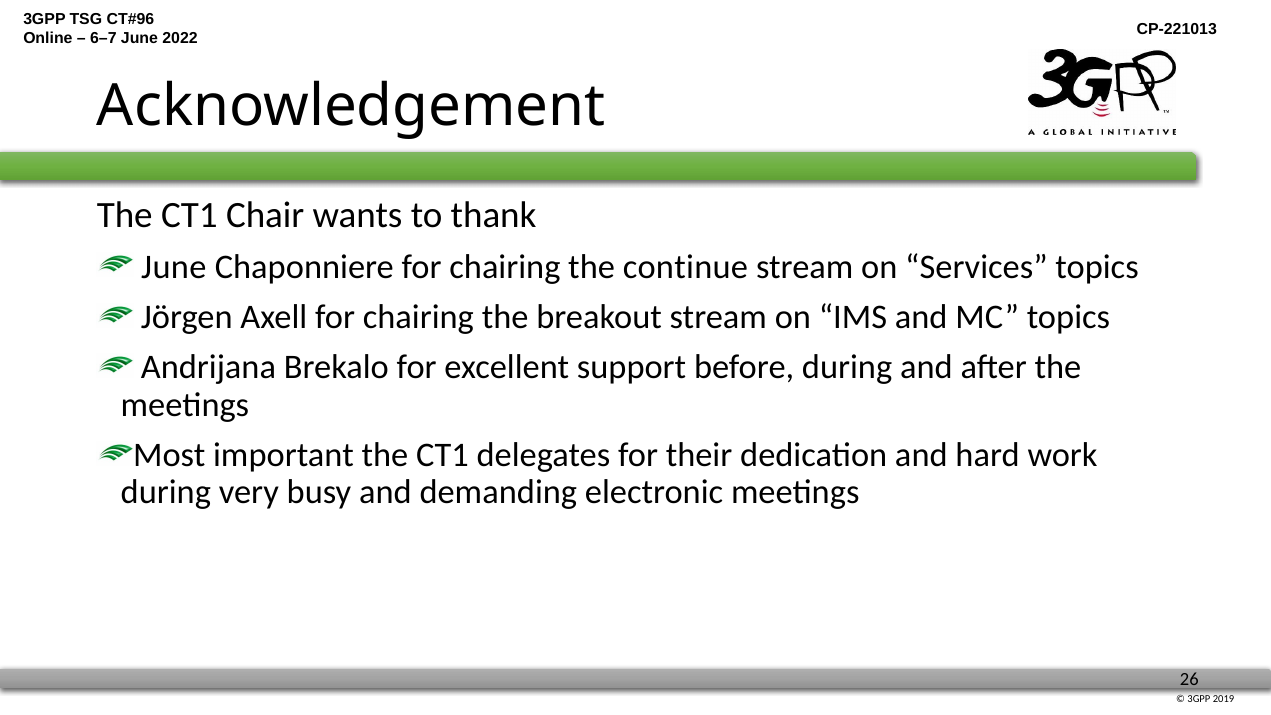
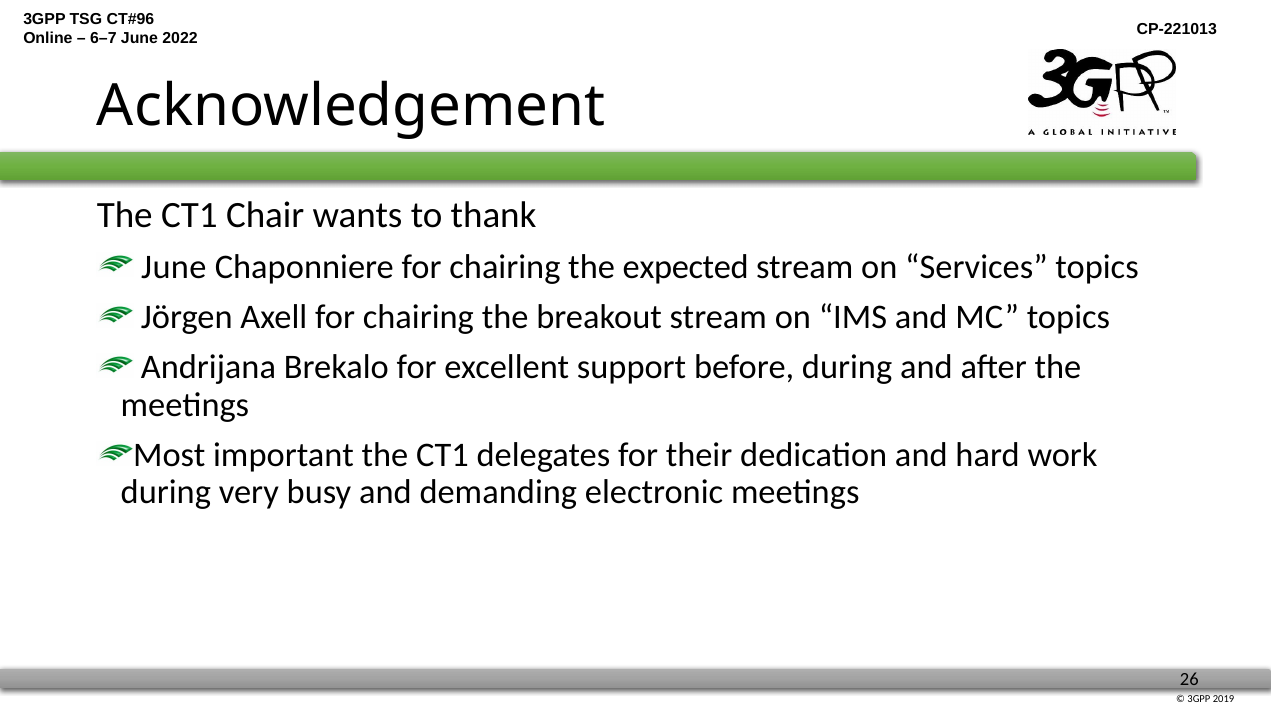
continue: continue -> expected (686, 267)
